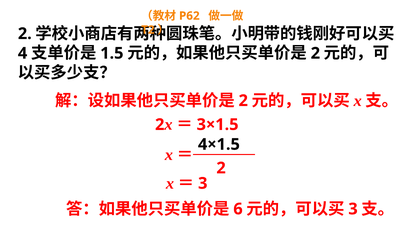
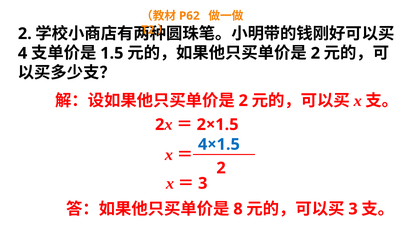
3×1.5: 3×1.5 -> 2×1.5 (218, 125)
4×1.5 colour: black -> blue (219, 145)
6: 6 -> 8 (238, 209)
